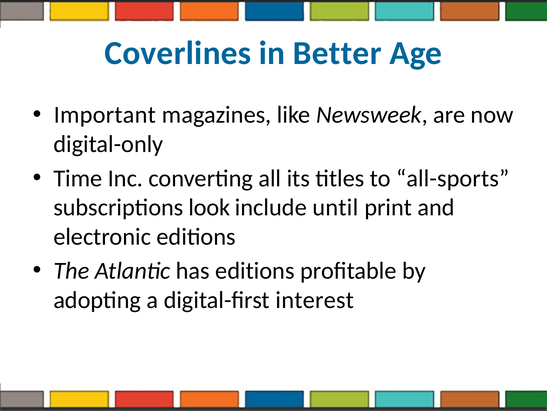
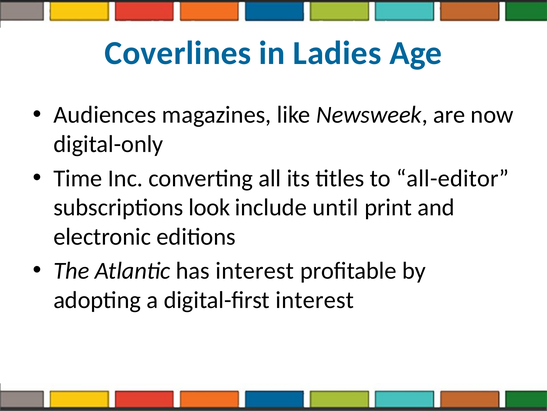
Better: Better -> Ladies (337, 53)
Important: Important -> Audiences (105, 115)
all-sports: all-sports -> all-editor (453, 178)
has editions: editions -> interest (255, 270)
